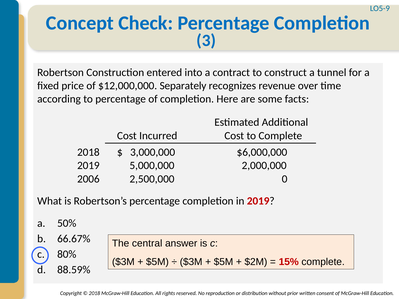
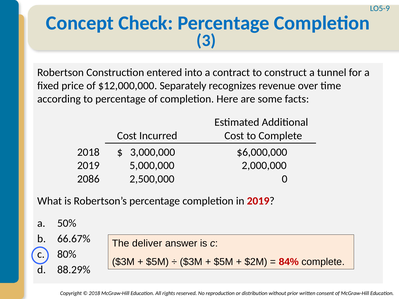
2006: 2006 -> 2086 (88, 179)
central: central -> deliver (147, 244)
15%: 15% -> 84% (289, 262)
88.59%: 88.59% -> 88.29% (74, 270)
